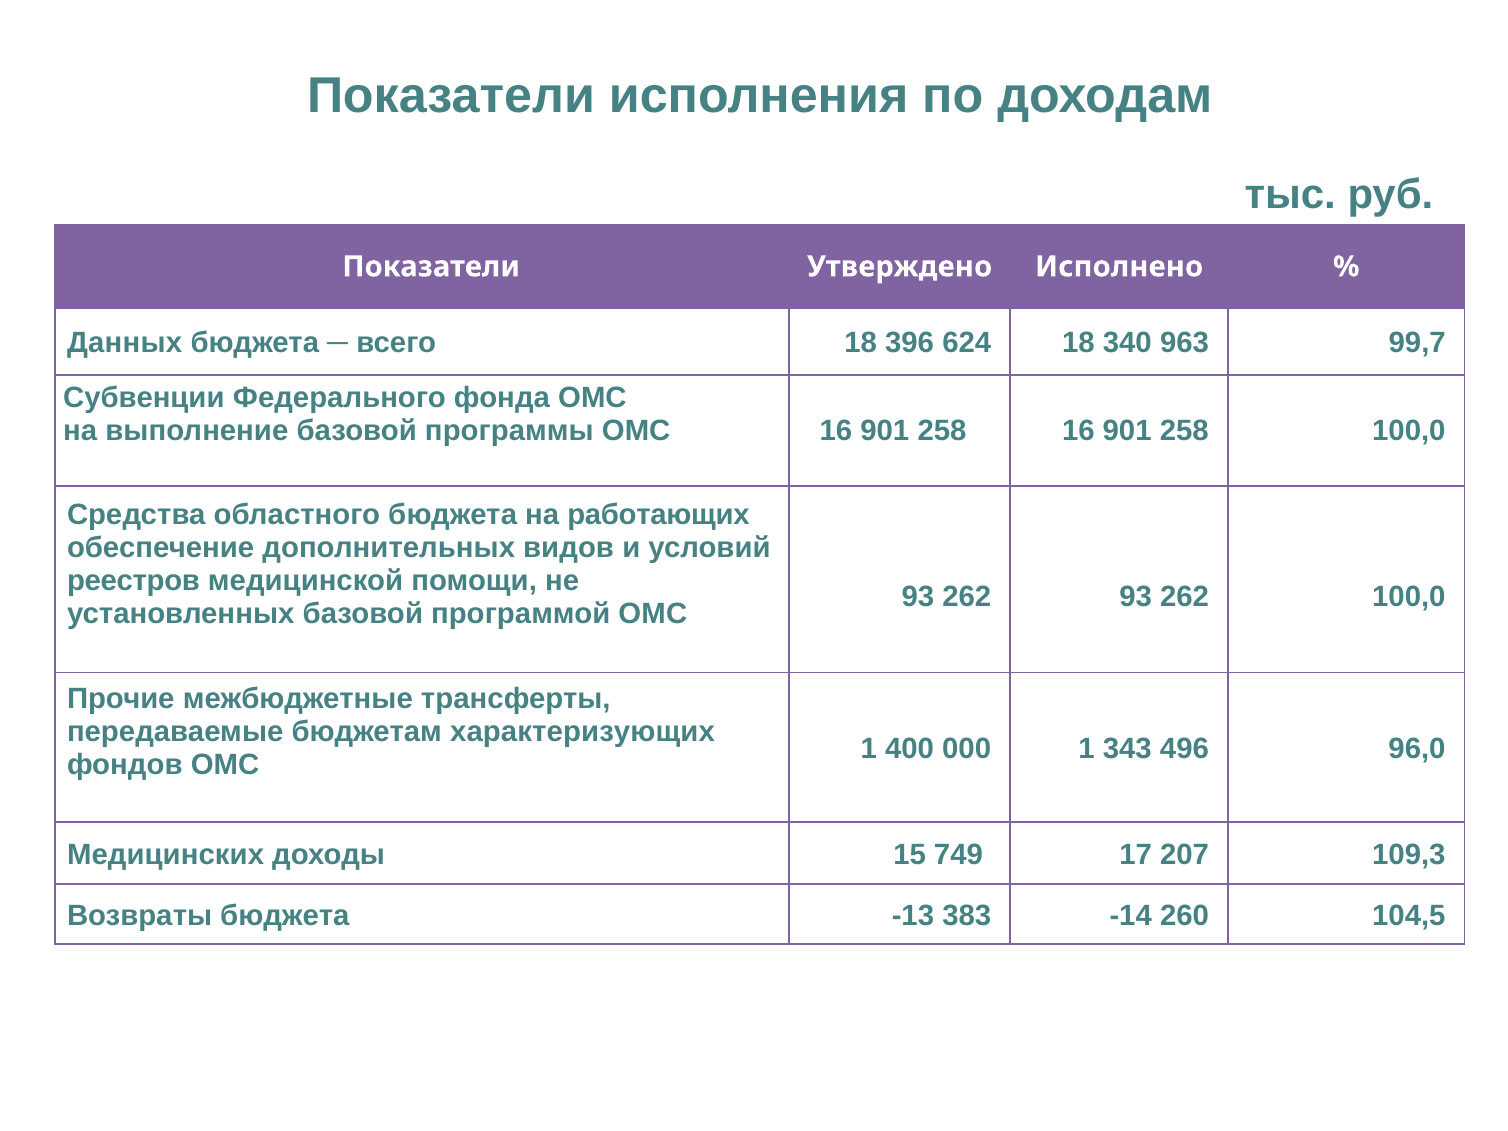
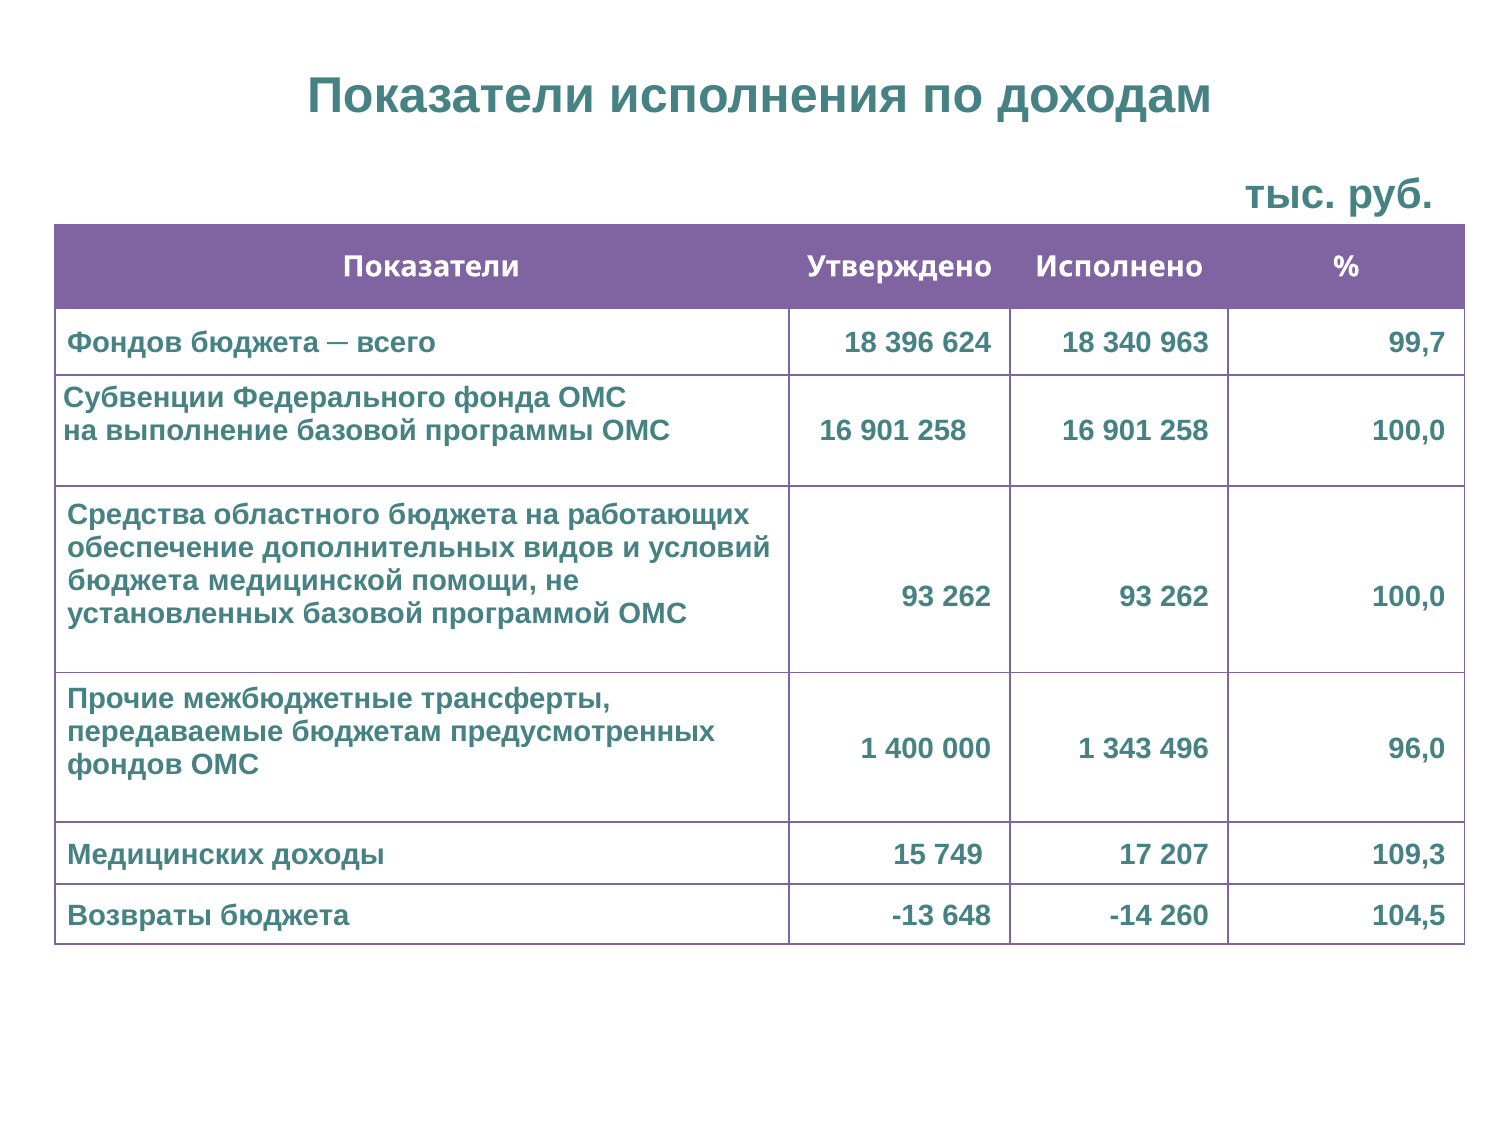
Данных: Данных -> Фондов (125, 343)
реестров: реестров -> бюджета (133, 580)
характеризующих: характеризующих -> предусмотренных (583, 732)
383: 383 -> 648 (967, 915)
